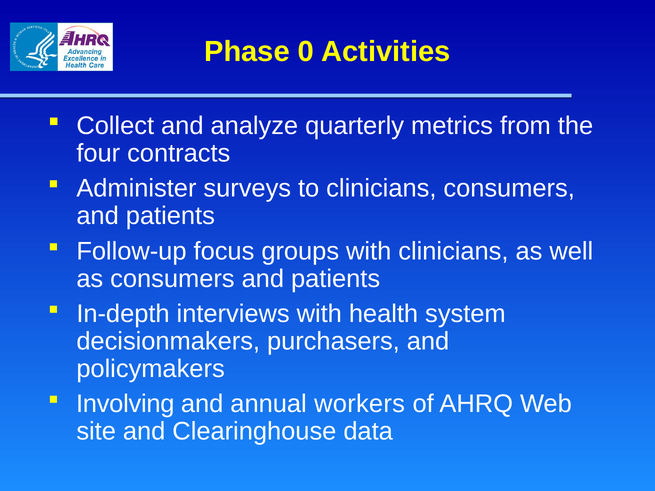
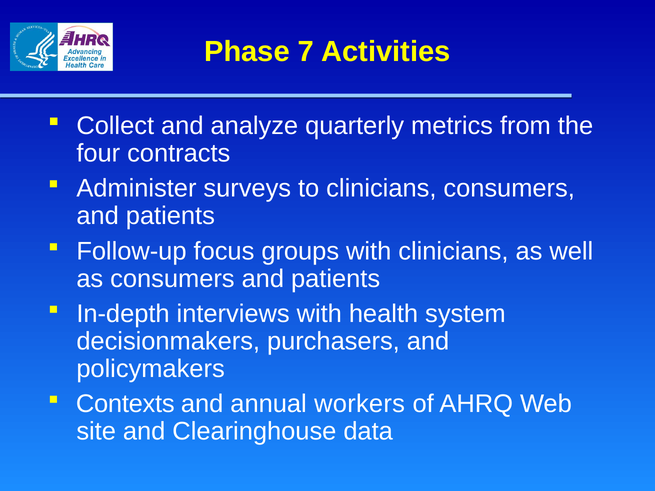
0: 0 -> 7 (306, 52)
Involving: Involving -> Contexts (125, 404)
